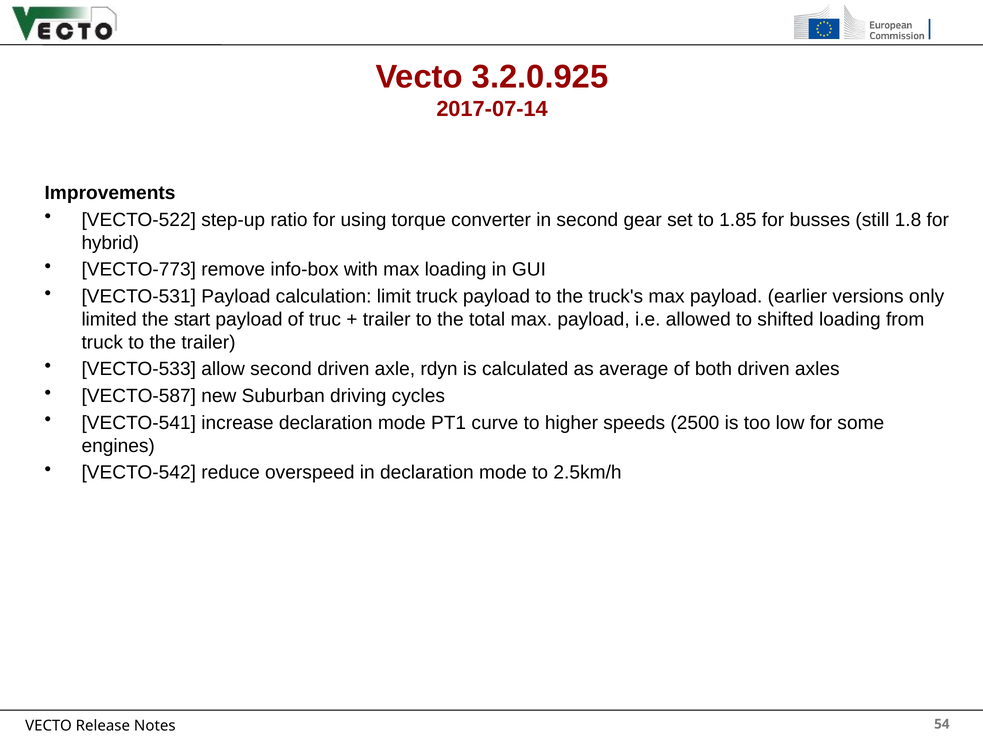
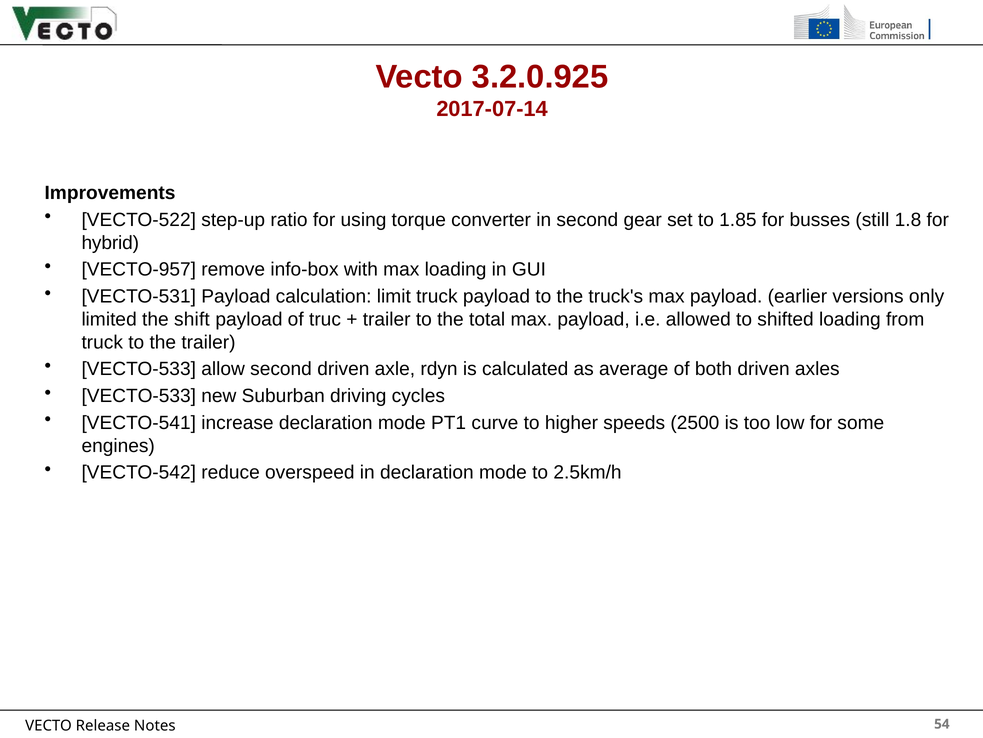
VECTO-773: VECTO-773 -> VECTO-957 (139, 269)
start: start -> shift (192, 319)
VECTO-587: VECTO-587 -> VECTO-533 (139, 396)
